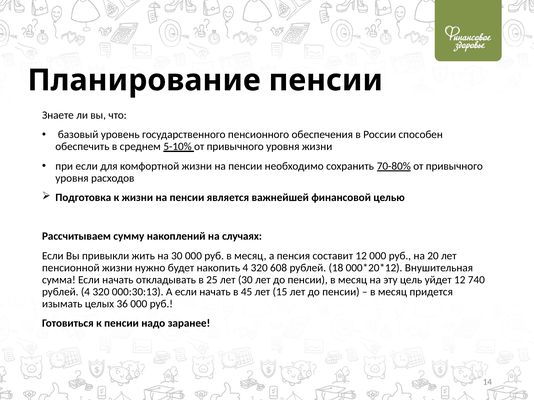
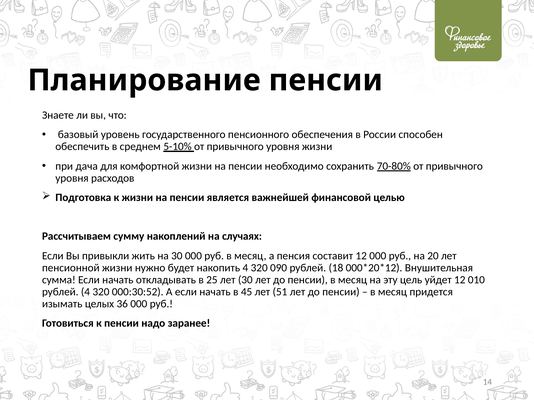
при если: если -> дача (87, 166)
608: 608 -> 090 (279, 268)
740: 740 -> 010 (476, 280)
000:30:13: 000:30:13 -> 000:30:52 (138, 292)
15: 15 -> 51 (280, 292)
